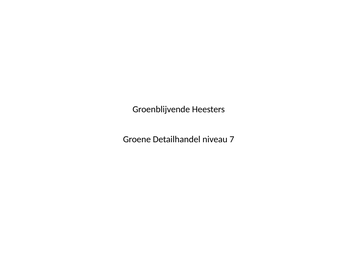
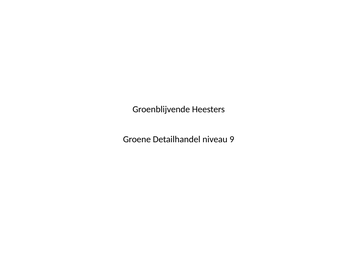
7: 7 -> 9 (232, 139)
